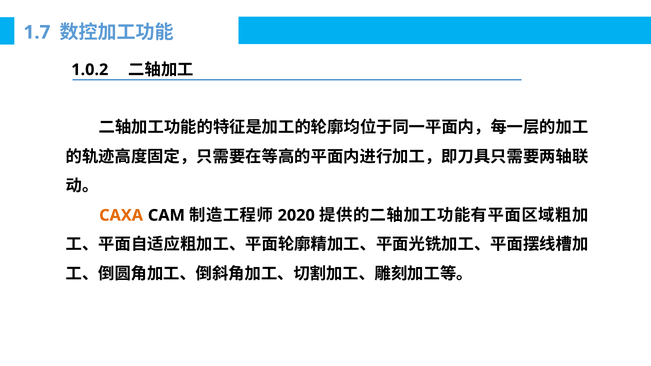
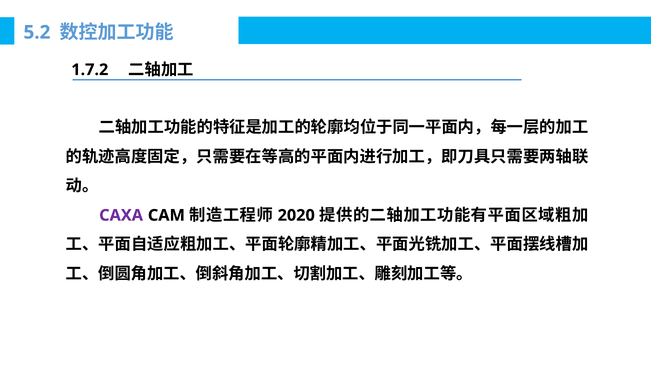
1.7: 1.7 -> 5.2 (37, 32)
1.0.2: 1.0.2 -> 1.7.2 (90, 70)
CAXA colour: orange -> purple (121, 215)
